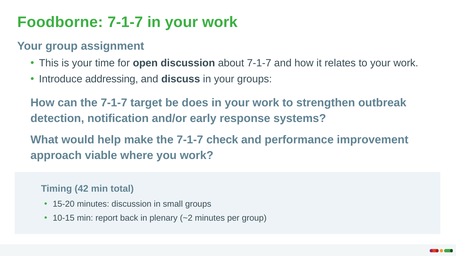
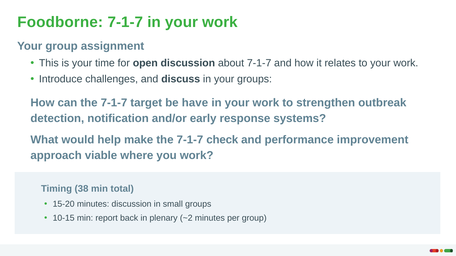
addressing: addressing -> challenges (112, 79)
does: does -> have (195, 103)
42: 42 -> 38 (82, 189)
